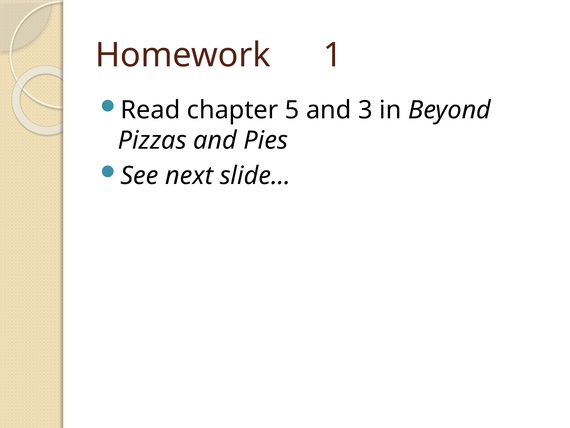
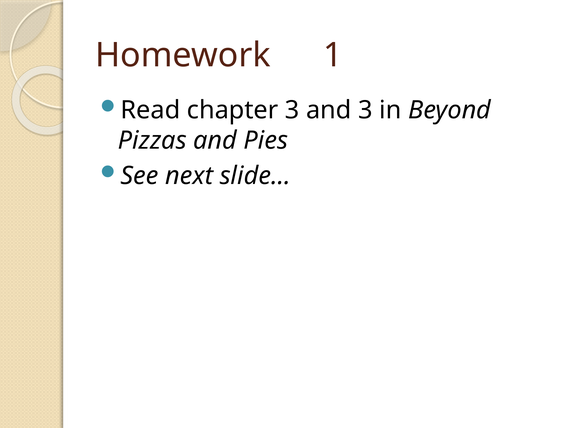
chapter 5: 5 -> 3 (292, 110)
